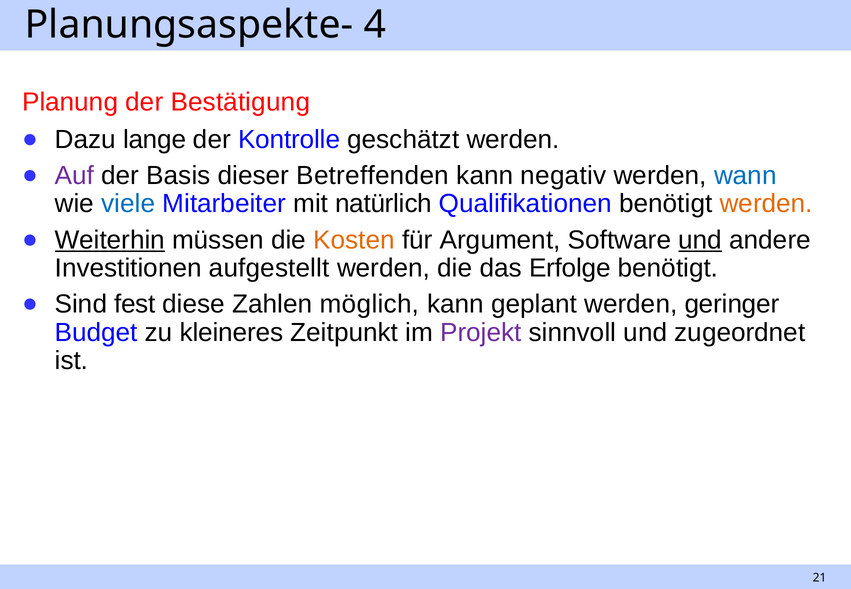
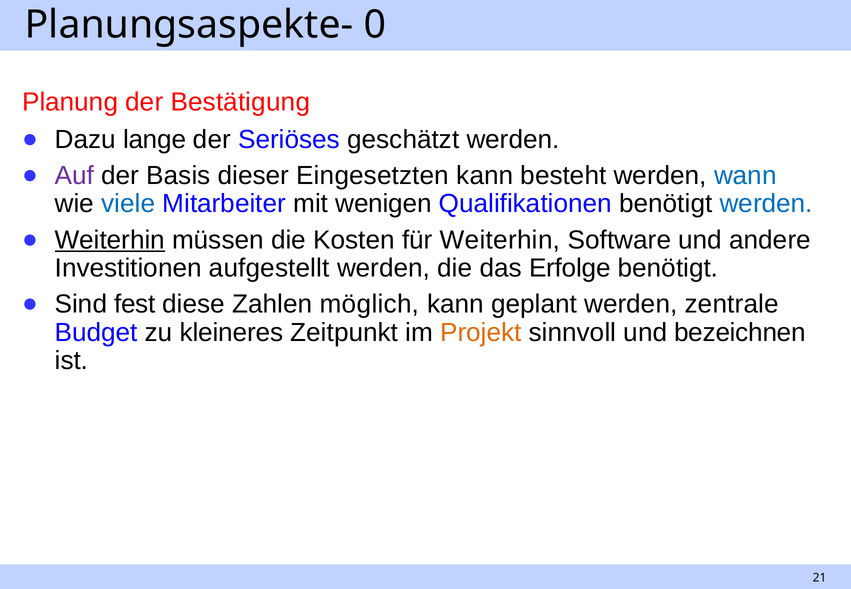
4: 4 -> 0 (375, 25)
Kontrolle: Kontrolle -> Seriöses (289, 139)
Betreffenden: Betreffenden -> Eingesetzten (373, 176)
negativ: negativ -> besteht (563, 176)
natürlich: natürlich -> wenigen (383, 204)
werden colour: orange -> blue (766, 204)
Kosten colour: orange -> black (354, 240)
für Argument: Argument -> Weiterhin (500, 240)
und underline: present -> none (700, 240)
geringer: geringer -> zentrale (732, 304)
Projekt colour: purple -> orange (481, 333)
zugeordnet: zugeordnet -> bezeichnen (740, 333)
